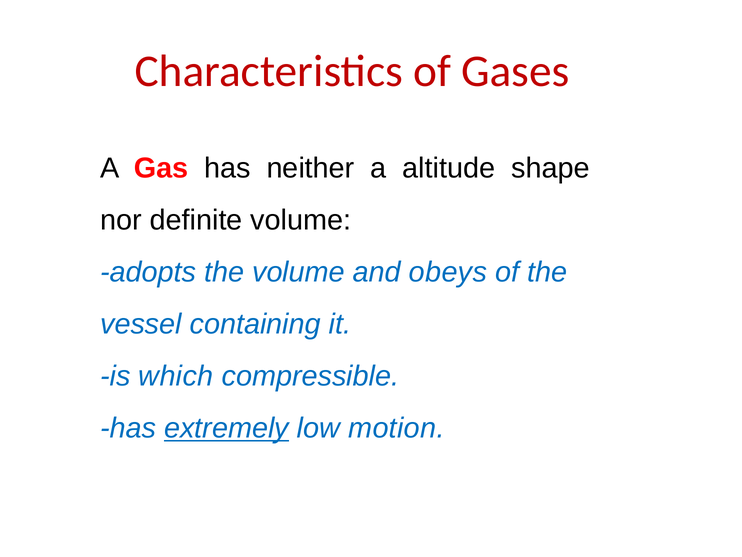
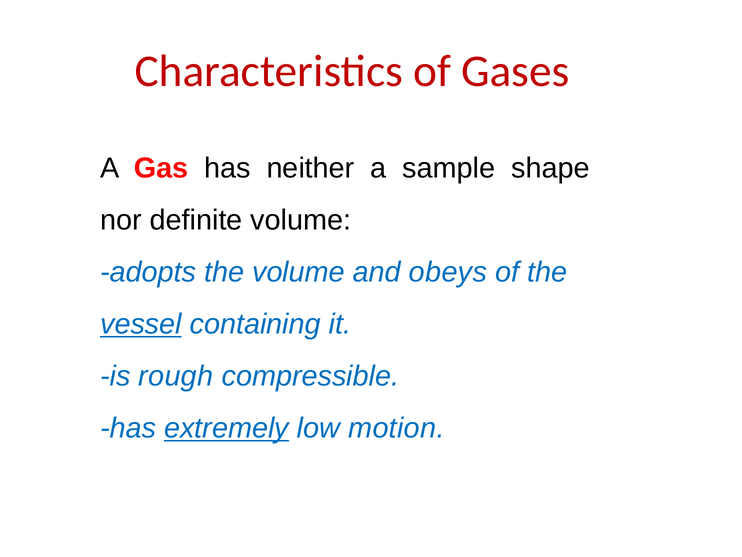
altitude: altitude -> sample (449, 168)
vessel underline: none -> present (141, 324)
which: which -> rough (176, 376)
